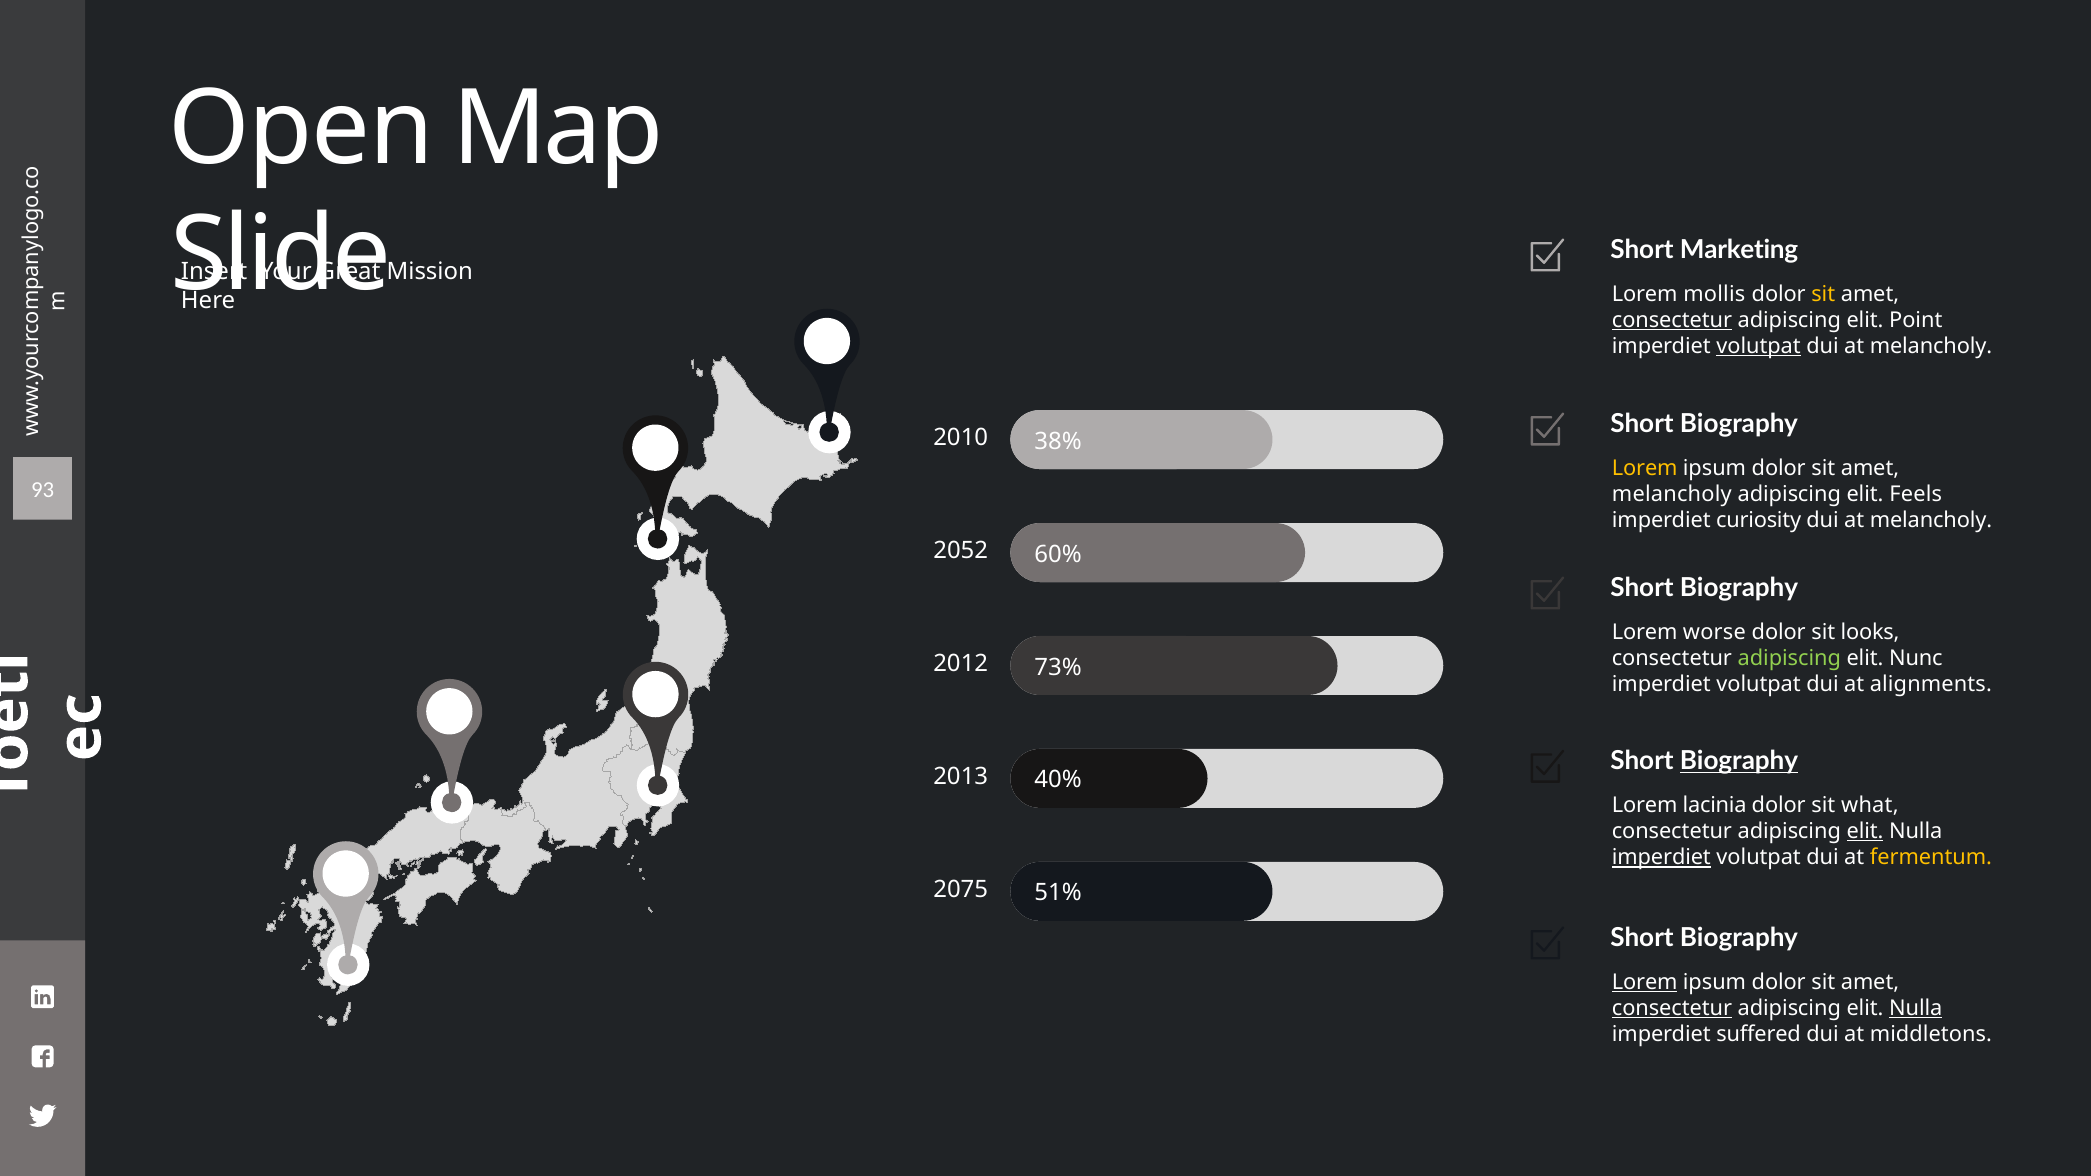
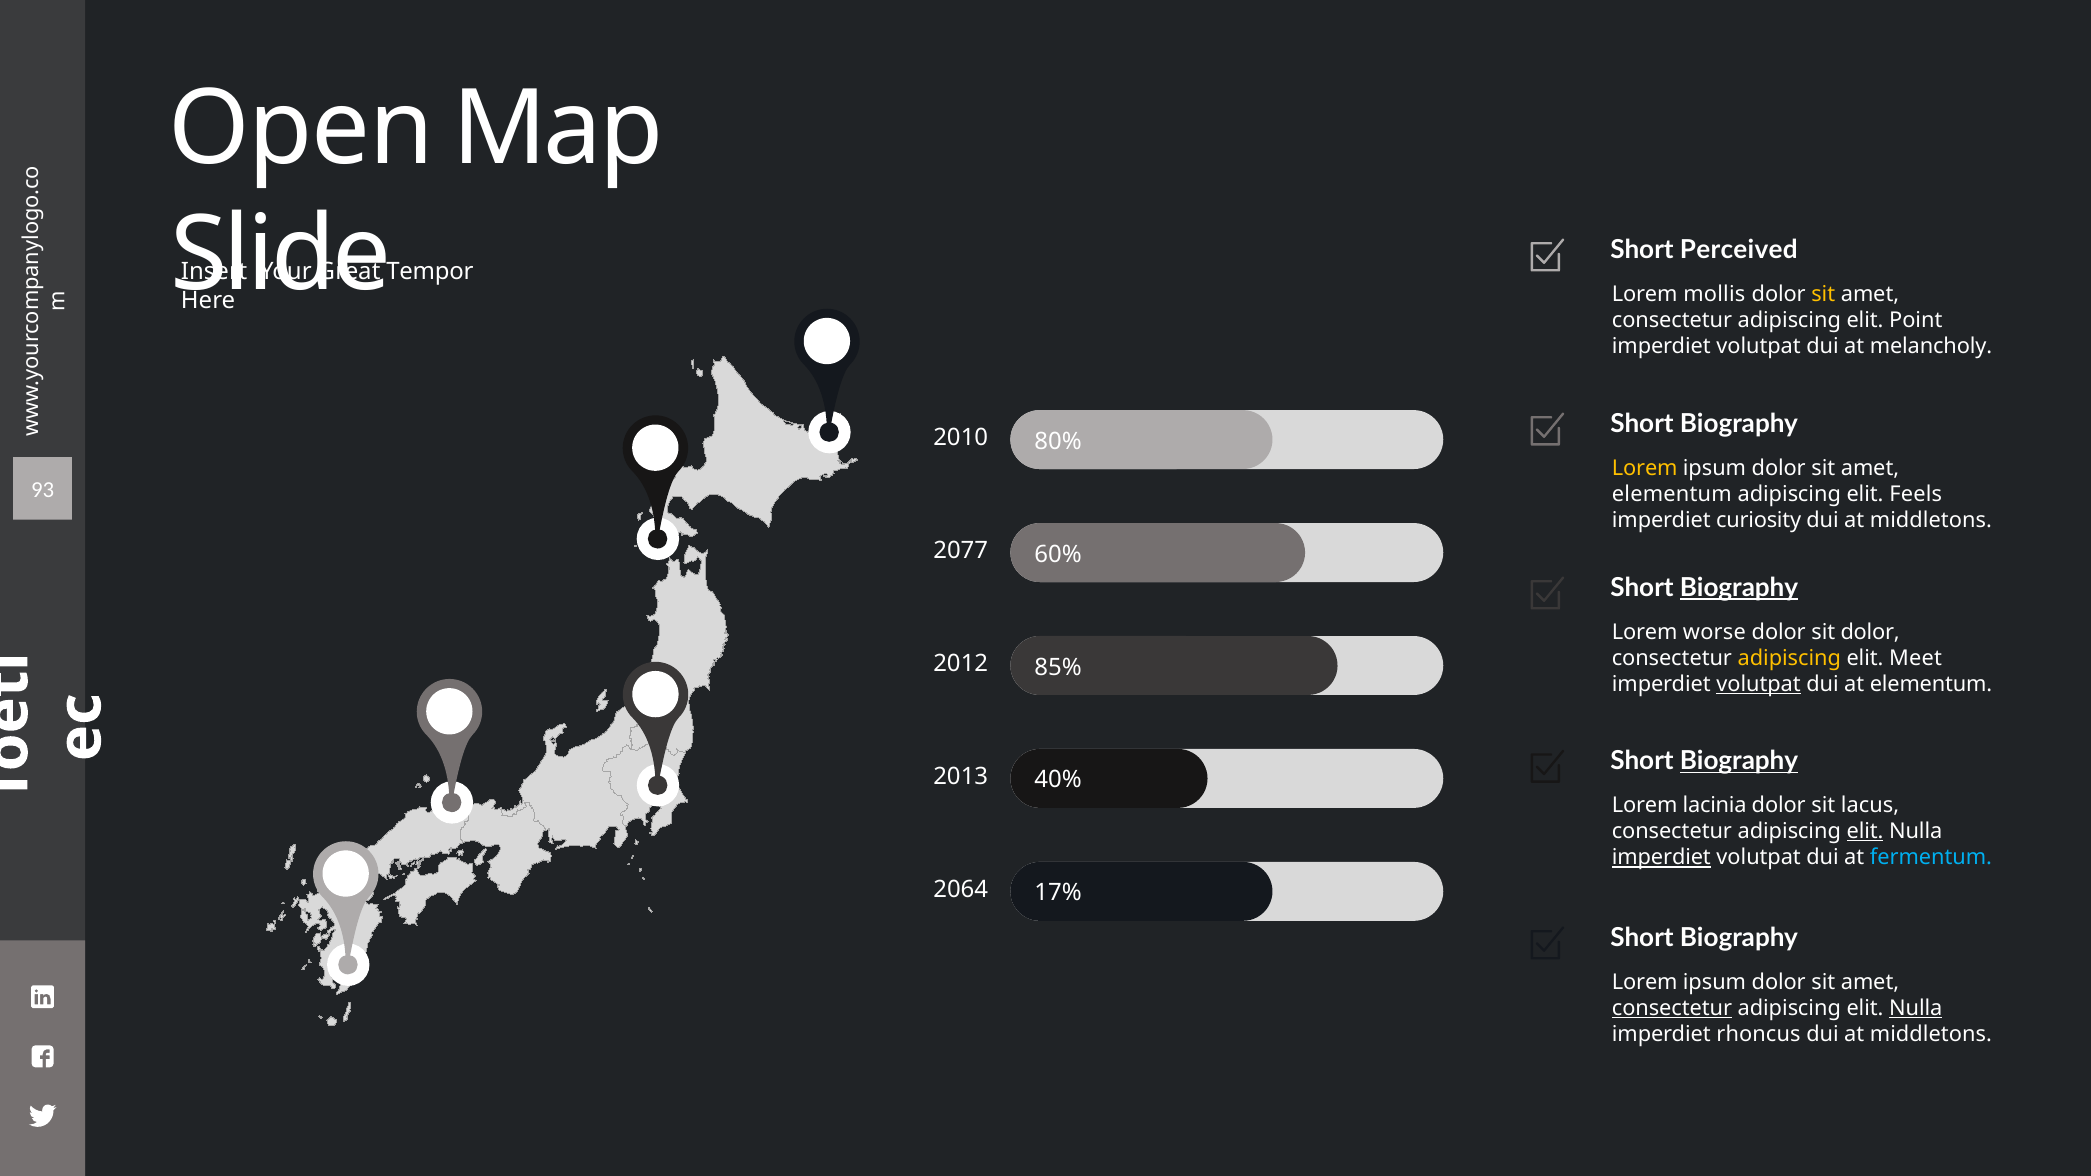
Marketing: Marketing -> Perceived (1739, 250)
Mission: Mission -> Tempor (430, 272)
consectetur underline: present -> none (1672, 320)
volutpat underline: present -> none (1759, 346)
38%: 38% -> 80% (1058, 441)
melancholy: melancholy -> elementum (1672, 494)
melancholy: melancholy -> middletons (1931, 521)
2052: 2052 -> 2077 (961, 551)
Biography underline: none -> present (1739, 588)
sit looks: looks -> dolor (1870, 632)
adipiscing colour: light green -> yellow (1789, 658)
Nunc: Nunc -> Meet (1916, 658)
73%: 73% -> 85% (1058, 667)
volutpat underline: none -> present (1759, 684)
at alignments: alignments -> elementum (1931, 684)
what: what -> lacus (1870, 805)
fermentum colour: yellow -> light blue (1931, 858)
2075: 2075 -> 2064 (961, 889)
51%: 51% -> 17% (1058, 893)
Lorem underline: present -> none (1645, 982)
suffered: suffered -> rhoncus (1758, 1034)
